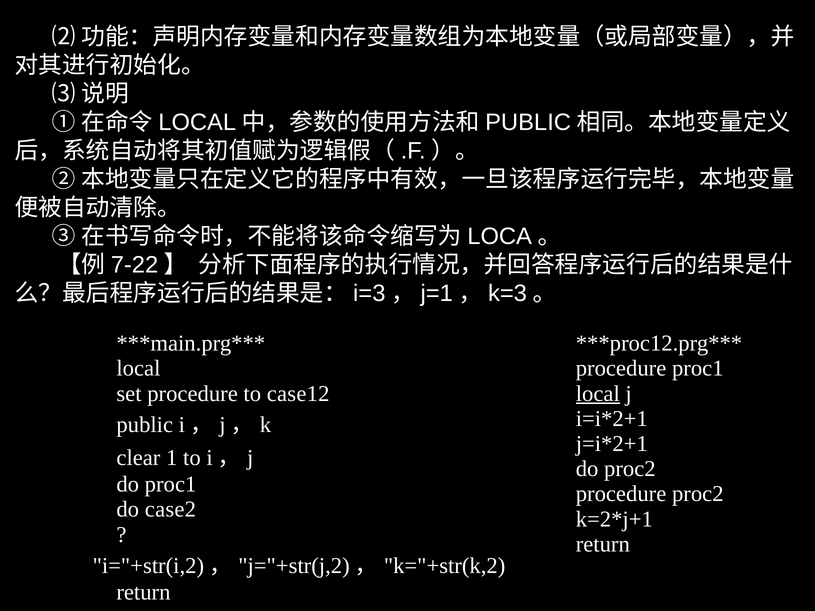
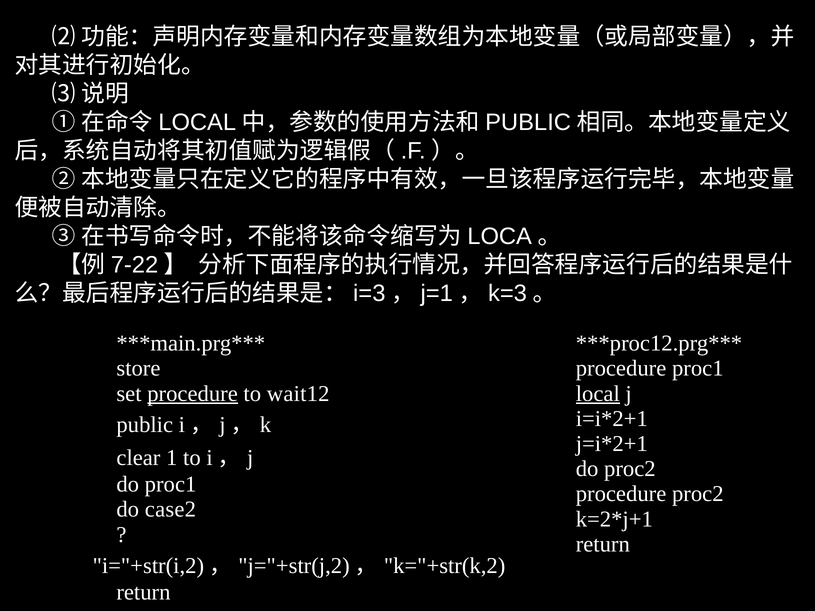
local: local -> store (138, 369)
procedure underline: none -> present (193, 394)
case12: case12 -> wait12 (298, 394)
